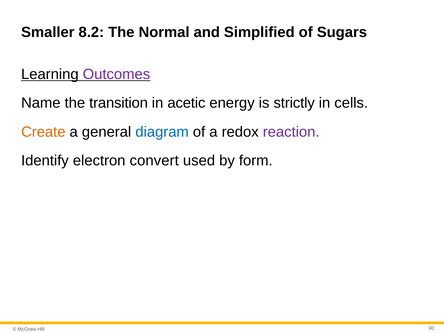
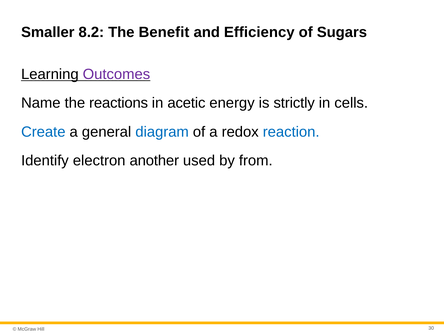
Normal: Normal -> Benefit (164, 32)
Simplified: Simplified -> Efficiency (259, 32)
transition: transition -> reactions (119, 103)
Create colour: orange -> blue (43, 132)
reaction colour: purple -> blue (291, 132)
convert: convert -> another (154, 161)
form: form -> from (256, 161)
